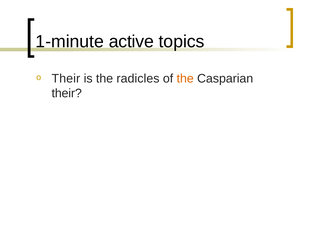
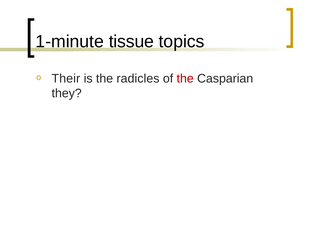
active: active -> tissue (131, 41)
the colour: orange -> red (185, 79)
their: their -> they (67, 93)
